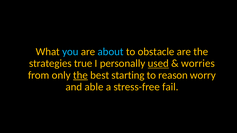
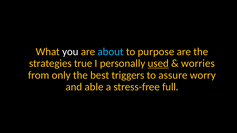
you colour: light blue -> white (70, 52)
obstacle: obstacle -> purpose (156, 52)
the underline: present -> none (80, 75)
starting: starting -> triggers (128, 75)
reason: reason -> assure (173, 75)
fail: fail -> full (170, 87)
